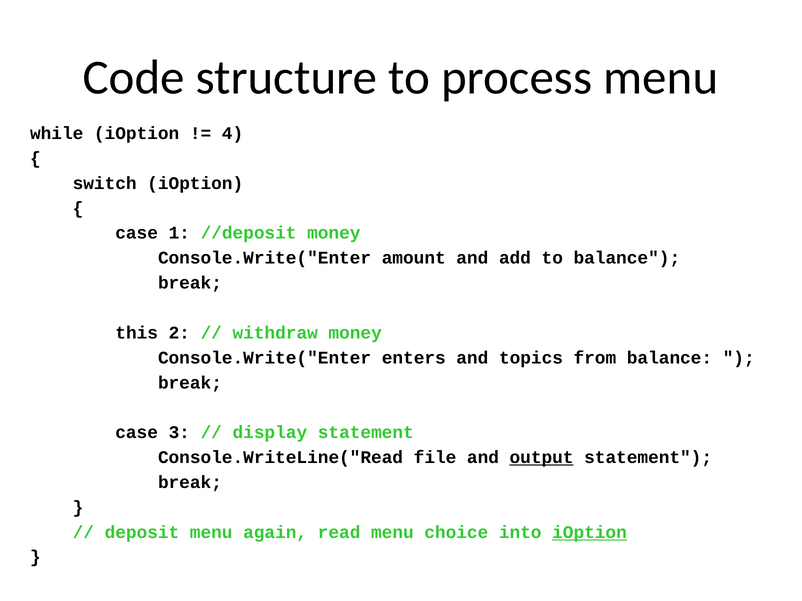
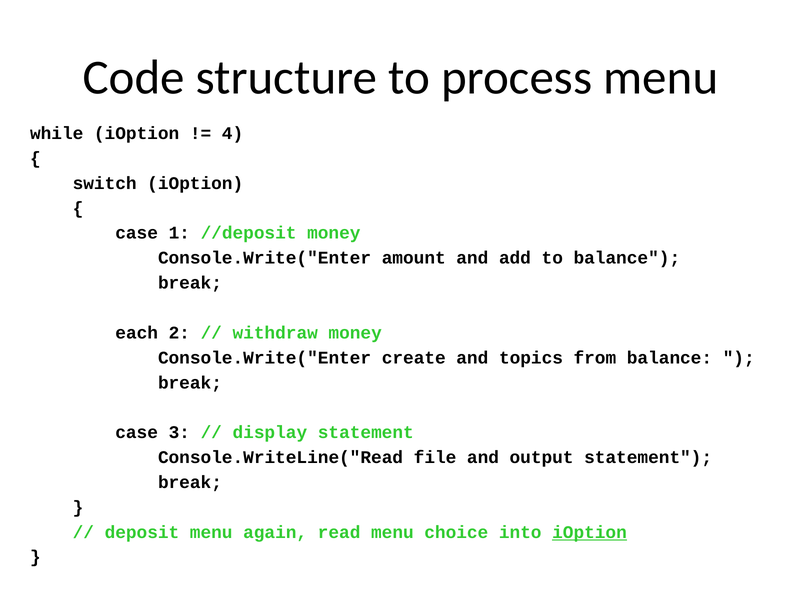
this: this -> each (137, 333)
enters: enters -> create (414, 358)
output underline: present -> none (542, 458)
